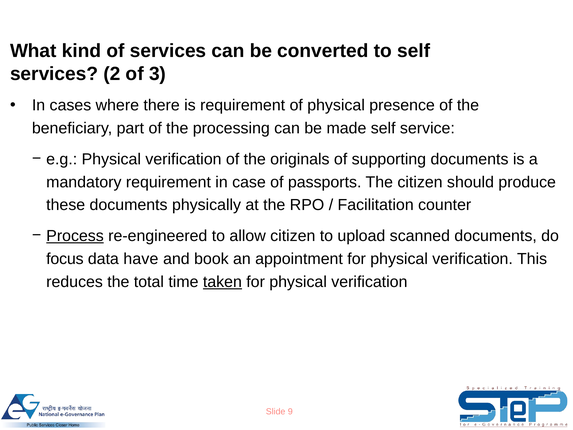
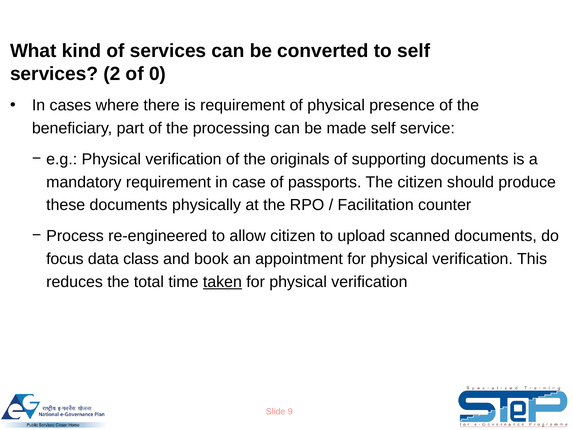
3: 3 -> 0 (157, 74)
Process underline: present -> none (75, 236)
have: have -> class (141, 259)
